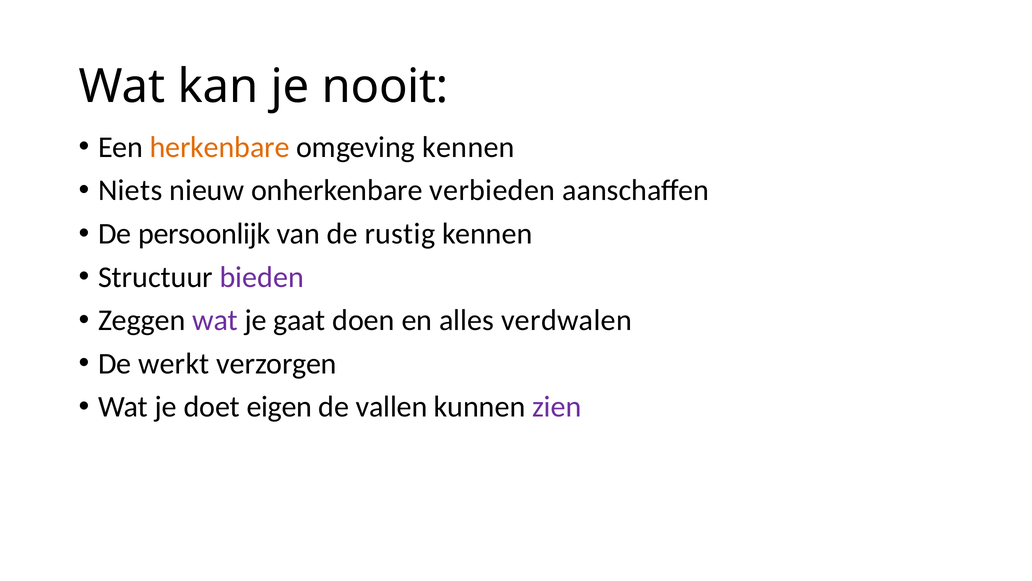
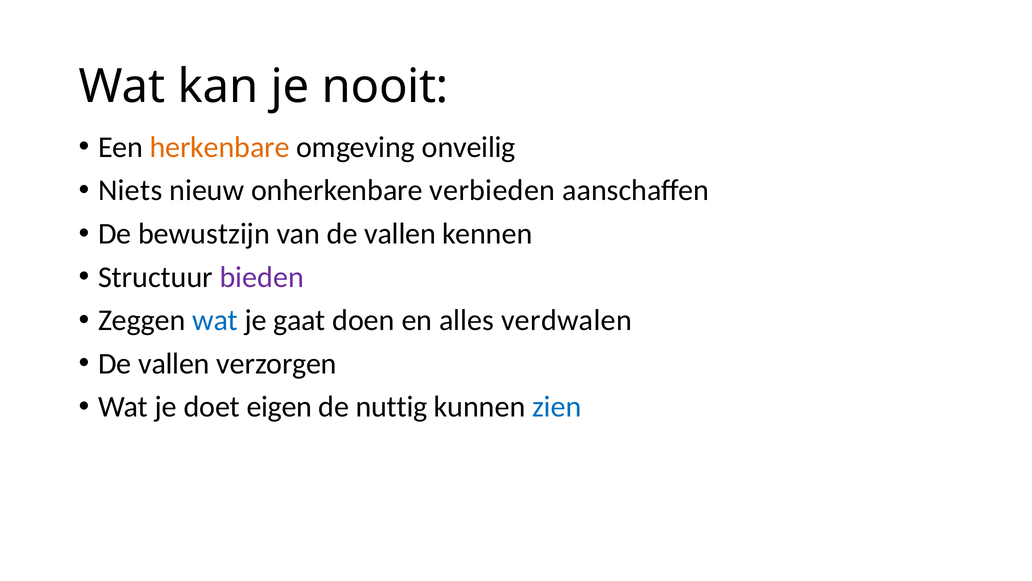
omgeving kennen: kennen -> onveilig (469, 147)
persoonlijk: persoonlijk -> bewustzijn (204, 234)
van de rustig: rustig -> vallen (400, 234)
wat colour: purple -> blue (215, 320)
werkt: werkt -> vallen (174, 363)
vallen: vallen -> nuttig (392, 407)
zien colour: purple -> blue (557, 407)
